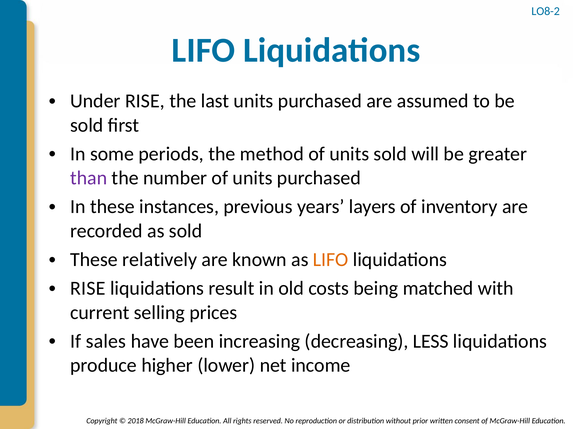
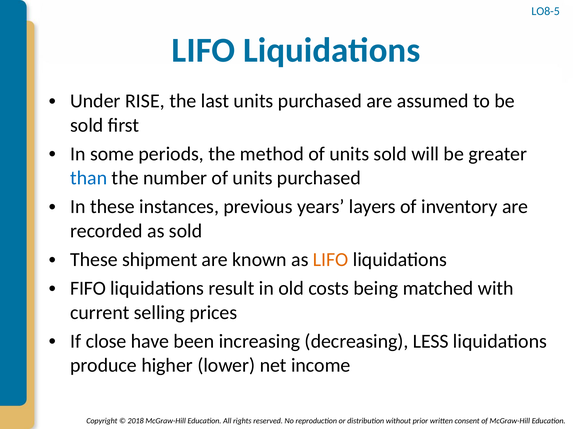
LO8-2: LO8-2 -> LO8-5 (546, 11)
than colour: purple -> blue (89, 178)
relatively: relatively -> shipment (160, 260)
RISE: RISE -> FIFO (88, 289)
sales: sales -> close (106, 342)
